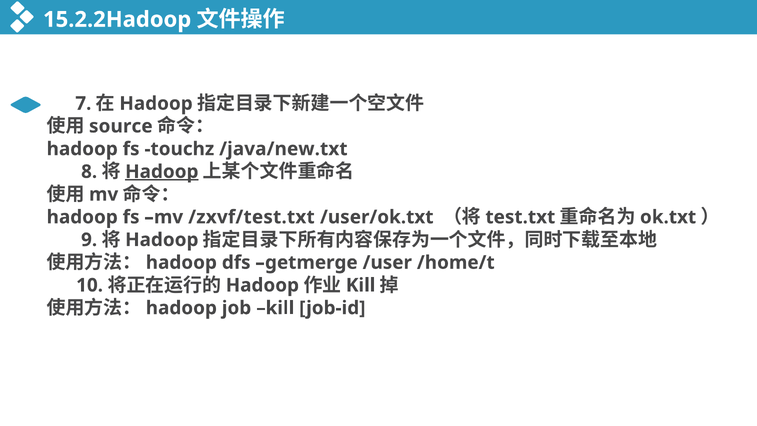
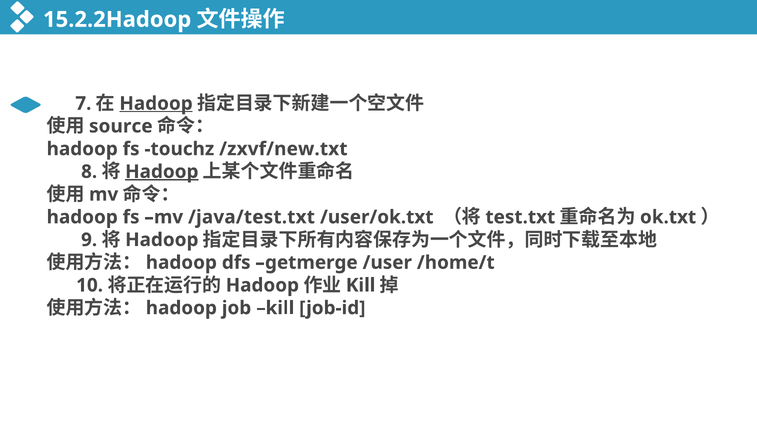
Hadoop underline: none -> present (156, 103)
/java/new.txt: /java/new.txt -> /zxvf/new.txt (283, 149)
/zxvf/test.txt: /zxvf/test.txt -> /java/test.txt (251, 217)
